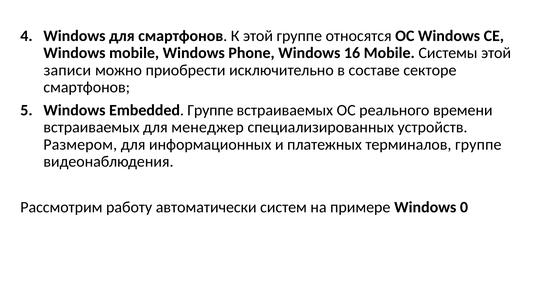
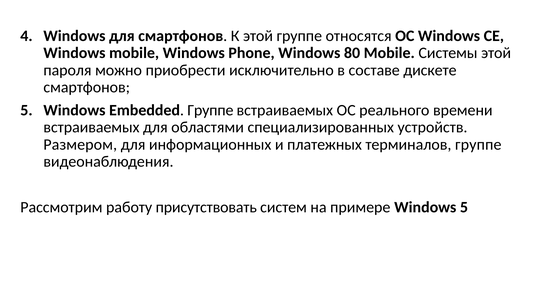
16: 16 -> 80 (352, 53)
записи: записи -> пароля (67, 70)
секторе: секторе -> дискете (430, 70)
менеджер: менеджер -> областями (208, 128)
автоматически: автоматически -> присутствовать (206, 208)
Windows 0: 0 -> 5 (464, 208)
